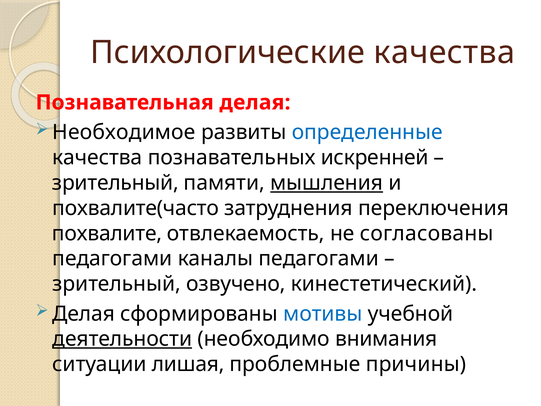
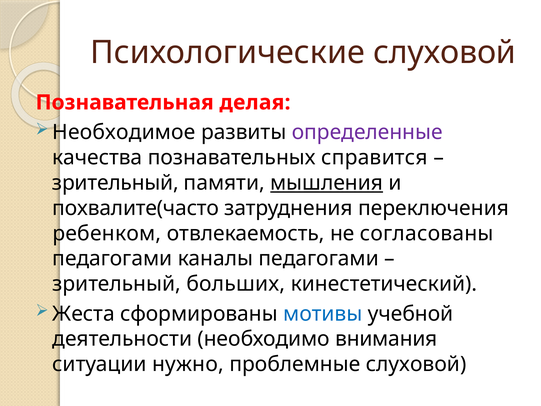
Психологические качества: качества -> слуховой (445, 52)
определенные colour: blue -> purple (367, 132)
искренней: искренней -> справится (374, 157)
похвалите: похвалите -> ребенком (107, 233)
озвучено: озвучено -> больших (236, 284)
Делая: Делая -> Жеста (84, 314)
деятельности underline: present -> none (122, 339)
лишая: лишая -> нужно (188, 364)
проблемные причины: причины -> слуховой (416, 364)
